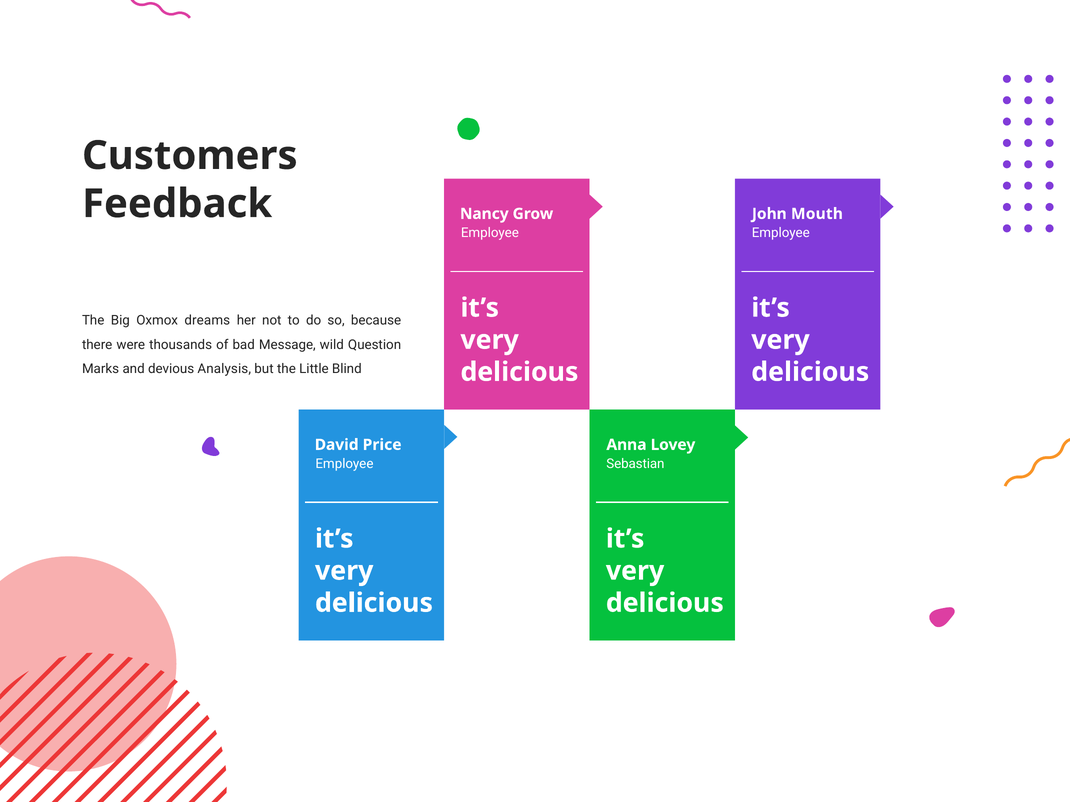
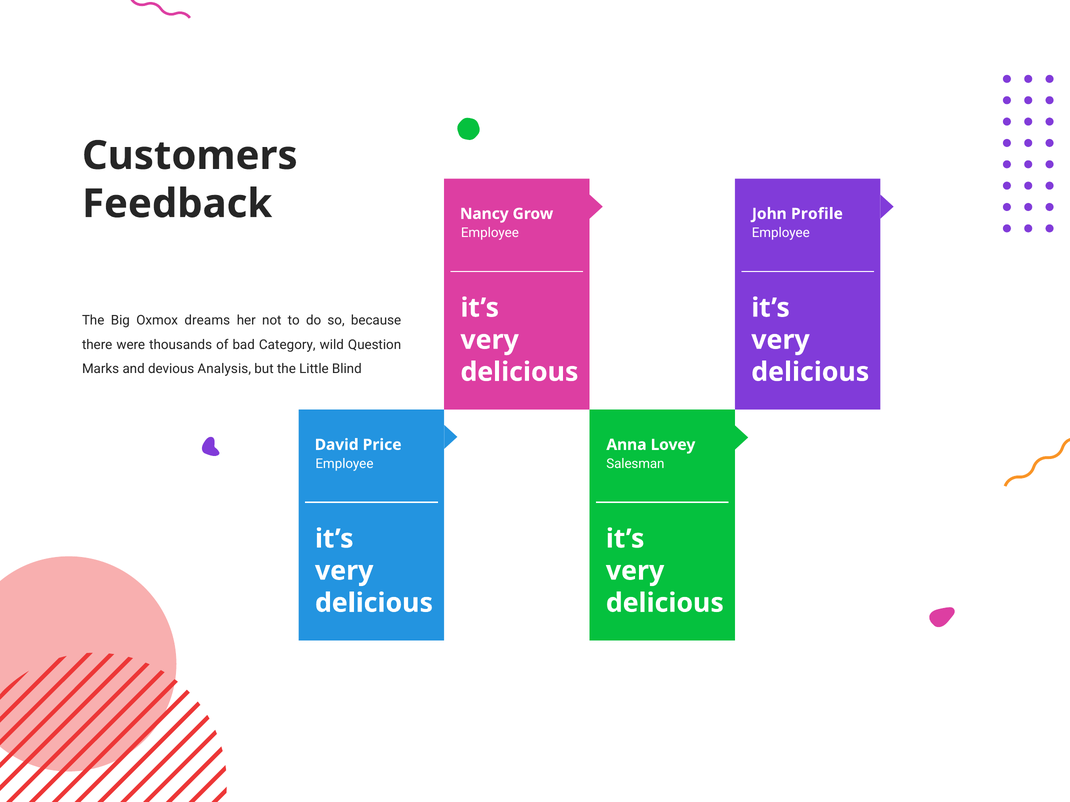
Mouth: Mouth -> Profile (817, 214)
Message: Message -> Category (287, 345)
Sebastian: Sebastian -> Salesman (635, 464)
